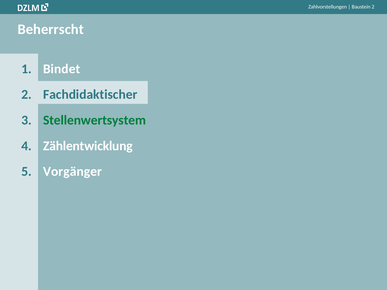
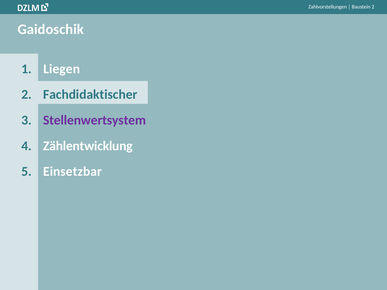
Beherrscht: Beherrscht -> Gaidoschik (51, 29)
Bindet: Bindet -> Liegen (62, 69)
Stellenwertsystem colour: green -> purple (95, 120)
Vorgänger: Vorgänger -> Einsetzbar (72, 172)
